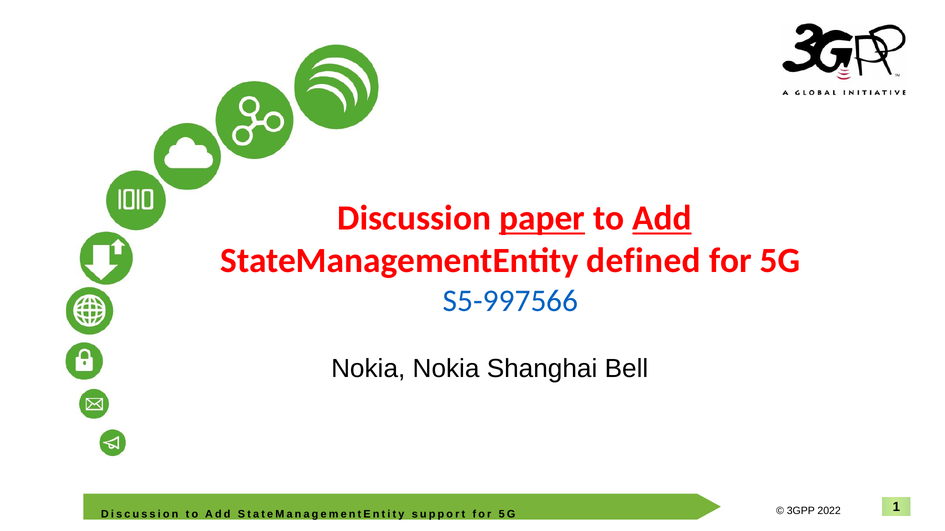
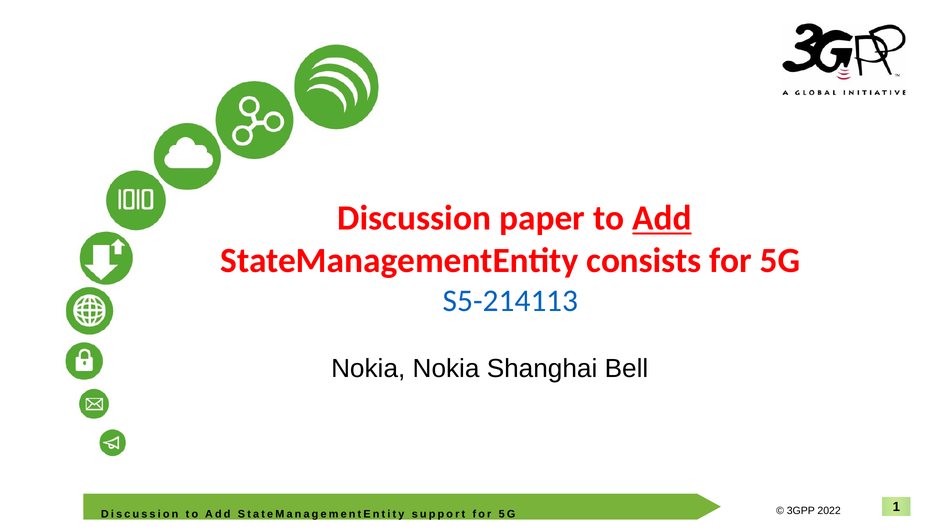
paper underline: present -> none (542, 219)
defined: defined -> consists (644, 261)
S5-997566: S5-997566 -> S5-214113 (510, 301)
